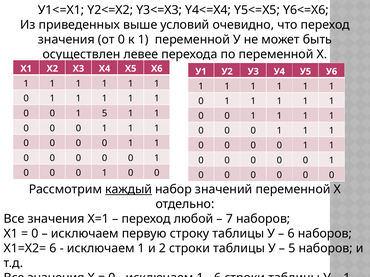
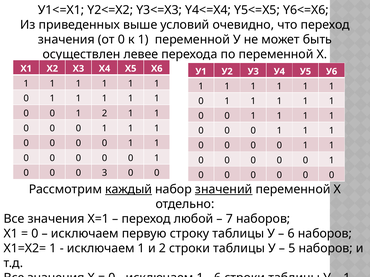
1 5: 5 -> 2 (105, 114)
1: 1 -> 3 (105, 173)
значений underline: none -> present (224, 190)
Х1=Х2= 6: 6 -> 1 (53, 249)
